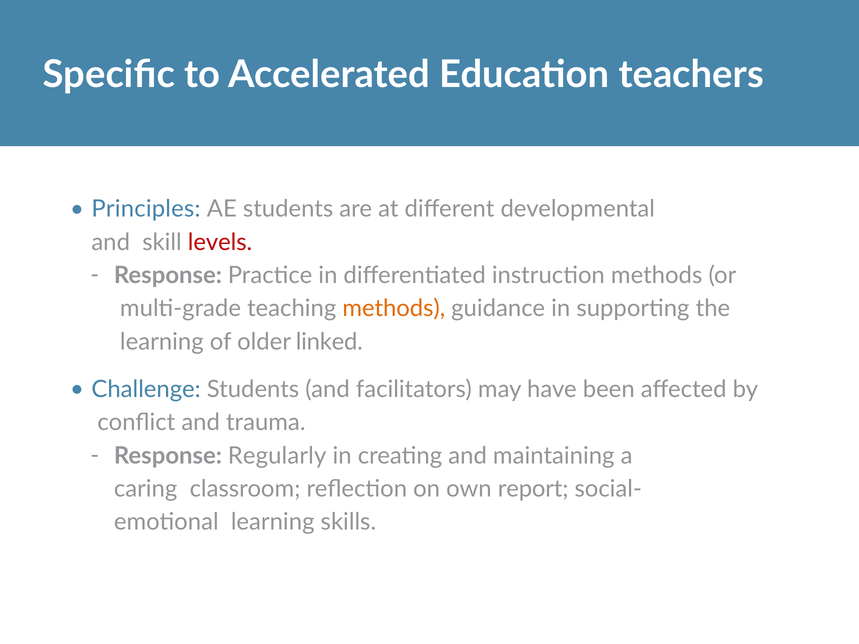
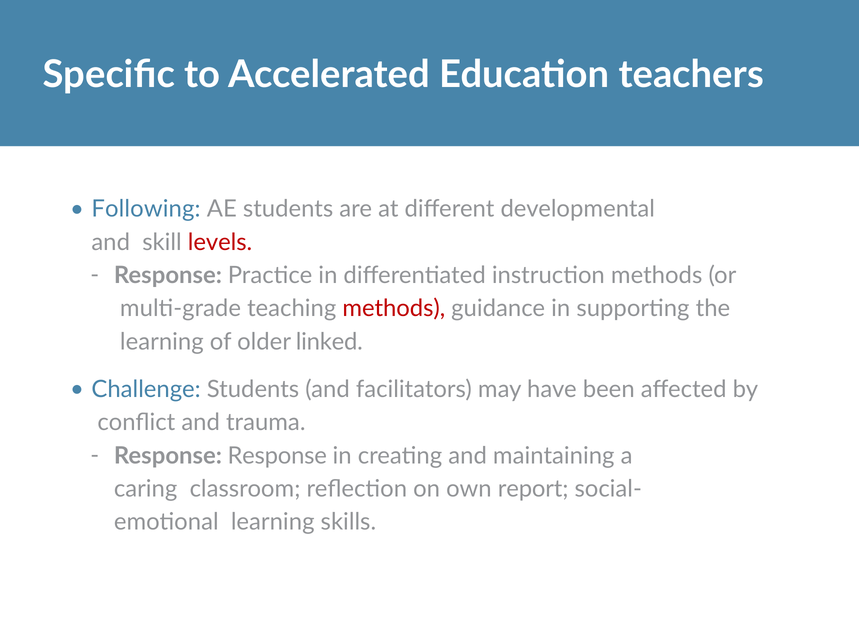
Principles: Principles -> Following (146, 209)
methods colour: orange -> red (394, 309)
Response Regularly: Regularly -> Response (277, 456)
